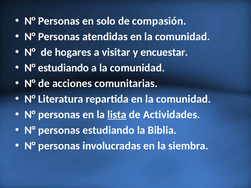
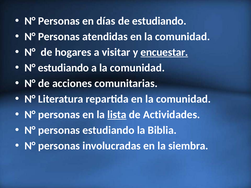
solo: solo -> días (106, 21)
de compasión: compasión -> estudiando (159, 21)
encuestar underline: none -> present (164, 52)
